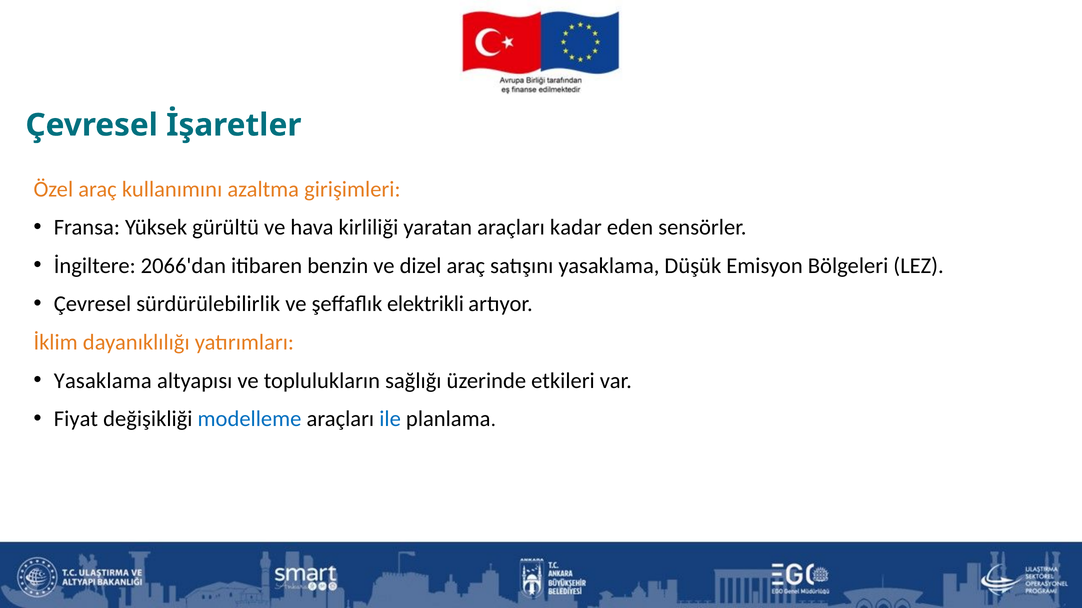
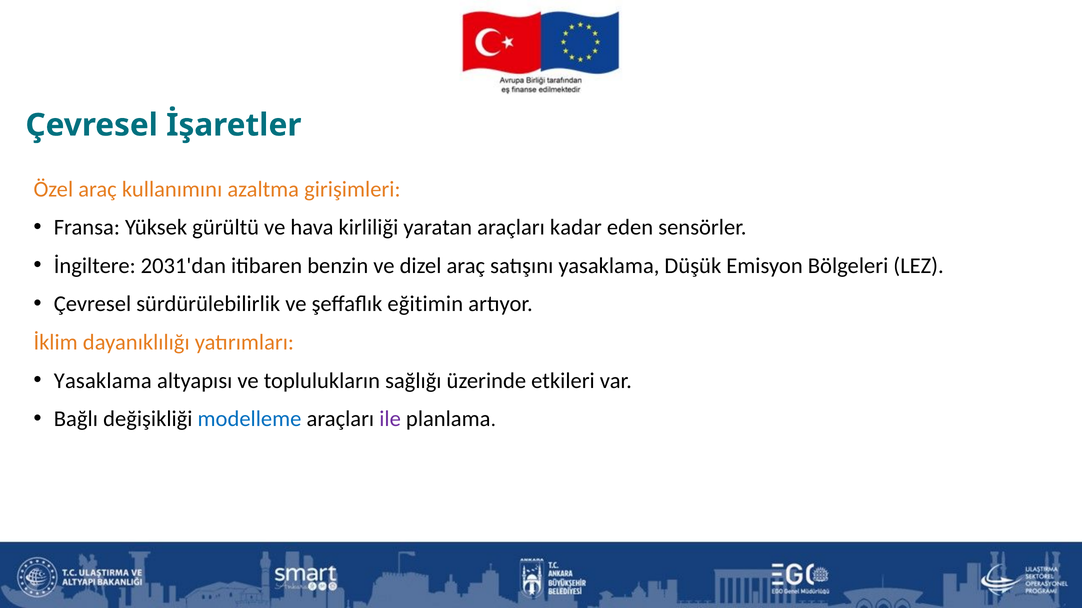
2066'dan: 2066'dan -> 2031'dan (183, 266)
elektrikli: elektrikli -> eğitimin (425, 304)
Fiyat: Fiyat -> Bağlı (76, 419)
ile colour: blue -> purple (390, 419)
